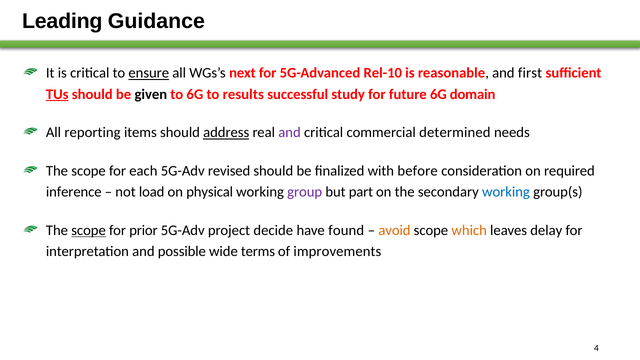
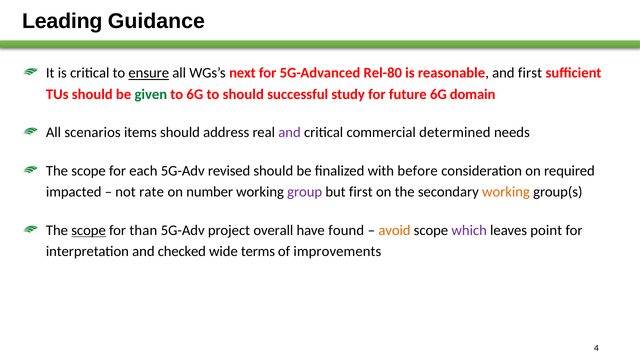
Rel-10: Rel-10 -> Rel-80 (383, 73)
TUs underline: present -> none (57, 94)
given colour: black -> green (151, 94)
to results: results -> should (243, 94)
reporting: reporting -> scenarios (93, 133)
address underline: present -> none (226, 133)
inference: inference -> impacted (74, 192)
load: load -> rate (152, 192)
physical: physical -> number (210, 192)
but part: part -> first (361, 192)
working colour: blue -> orange (506, 192)
prior: prior -> than (143, 230)
decide: decide -> overall (273, 230)
which colour: orange -> purple (469, 230)
delay: delay -> point (546, 230)
possible: possible -> checked (182, 252)
